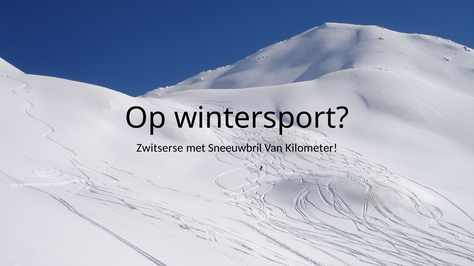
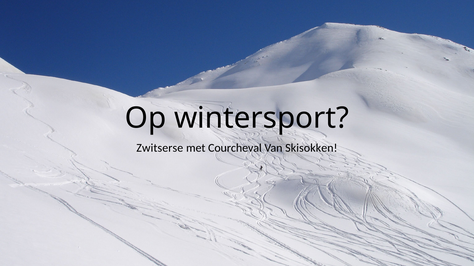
Sneeuwbril: Sneeuwbril -> Courcheval (235, 148)
Kilometer: Kilometer -> Skisokken (311, 148)
